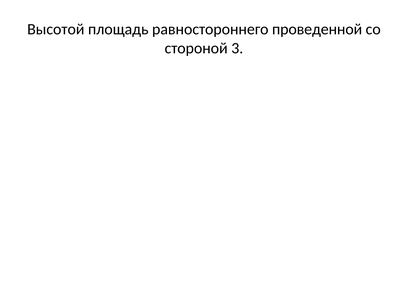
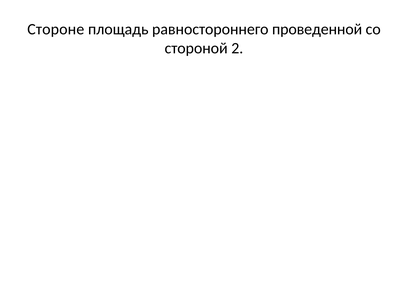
Высотой: Высотой -> Стороне (56, 29)
3: 3 -> 2 (237, 48)
